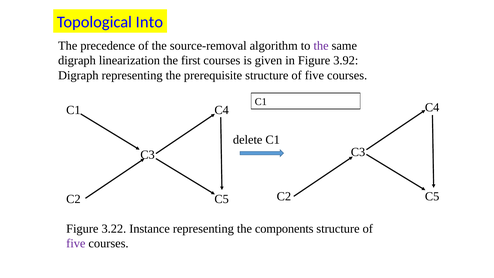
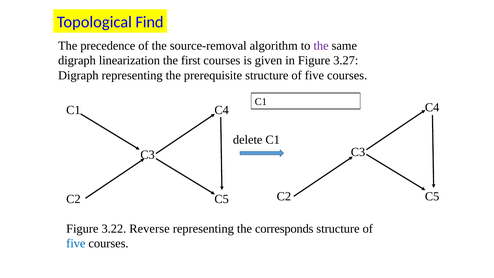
Into: Into -> Find (149, 22)
3.92: 3.92 -> 3.27 (346, 60)
Instance: Instance -> Reverse (149, 229)
components: components -> corresponds (284, 229)
five colour: purple -> blue (76, 243)
